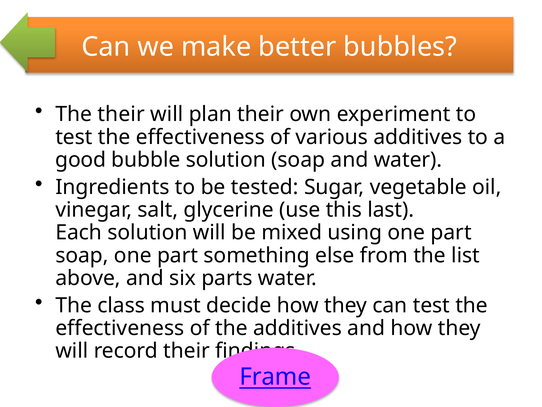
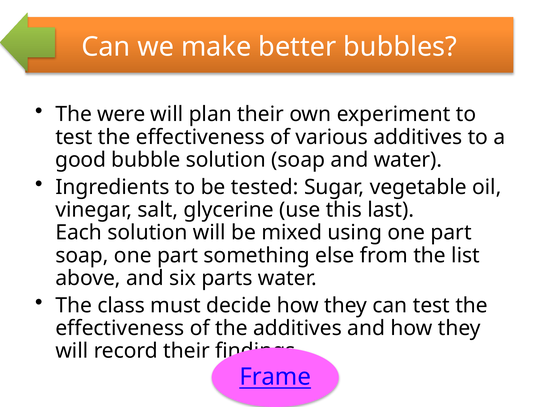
The their: their -> were (121, 114)
